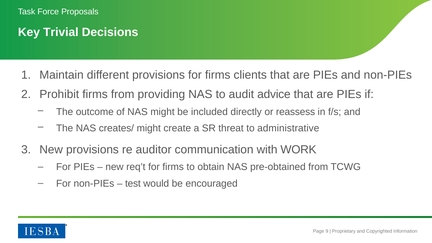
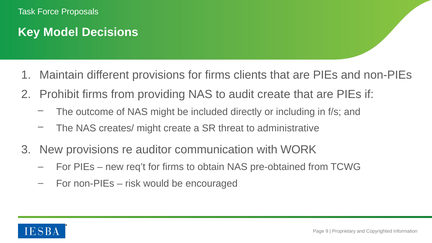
Trivial: Trivial -> Model (61, 32)
audit advice: advice -> create (274, 94)
reassess: reassess -> including (295, 112)
test: test -> risk (133, 184)
